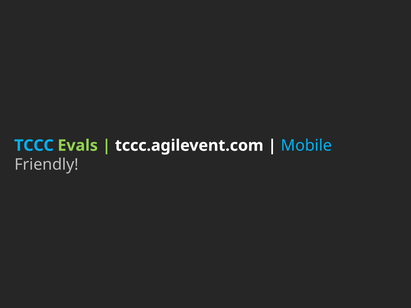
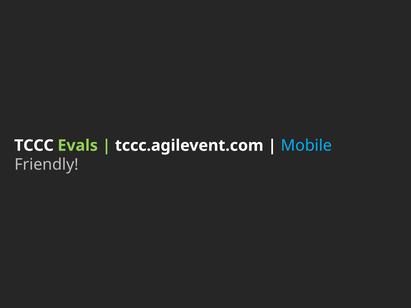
TCCC colour: light blue -> white (34, 146)
